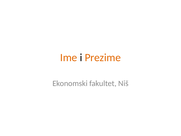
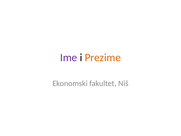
Ime colour: orange -> purple (69, 57)
